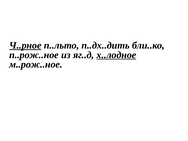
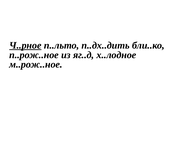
х..лодное underline: present -> none (116, 55)
